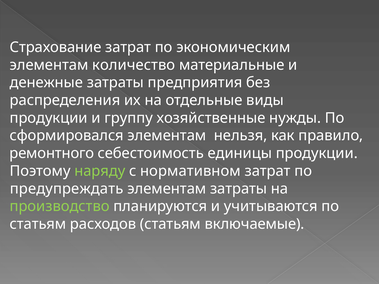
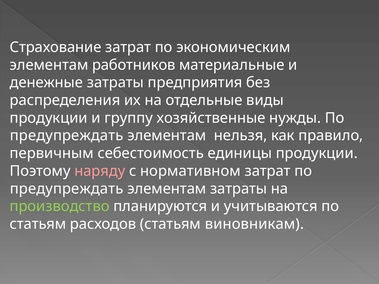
количество: количество -> работников (134, 65)
сформировался: сформировался -> предупреждать (67, 136)
ремонтного: ремонтного -> первичным (52, 153)
наряду colour: light green -> pink (100, 171)
включаемые: включаемые -> виновникам (254, 224)
